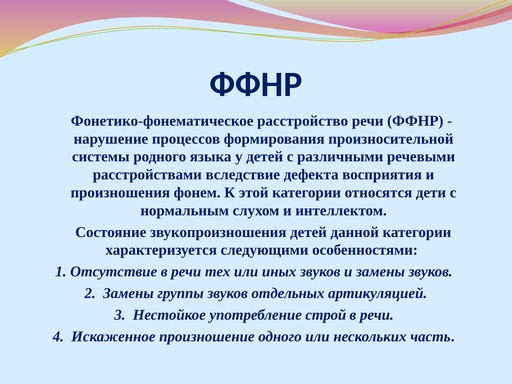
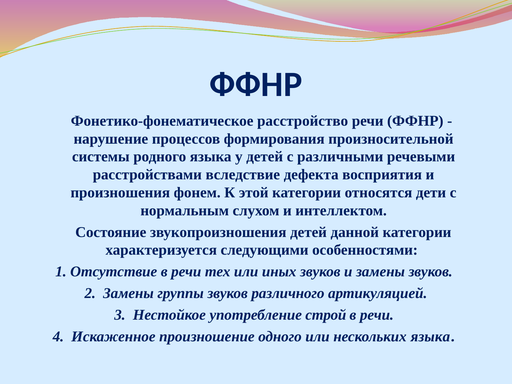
отдельных: отдельных -> различного (288, 293)
нескольких часть: часть -> языка (430, 336)
